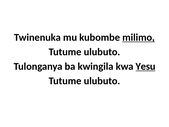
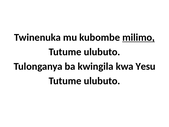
Yesu underline: present -> none (146, 66)
